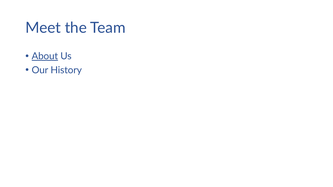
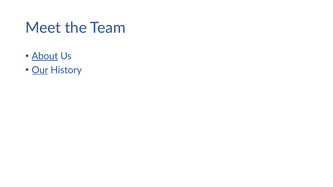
Our underline: none -> present (40, 70)
